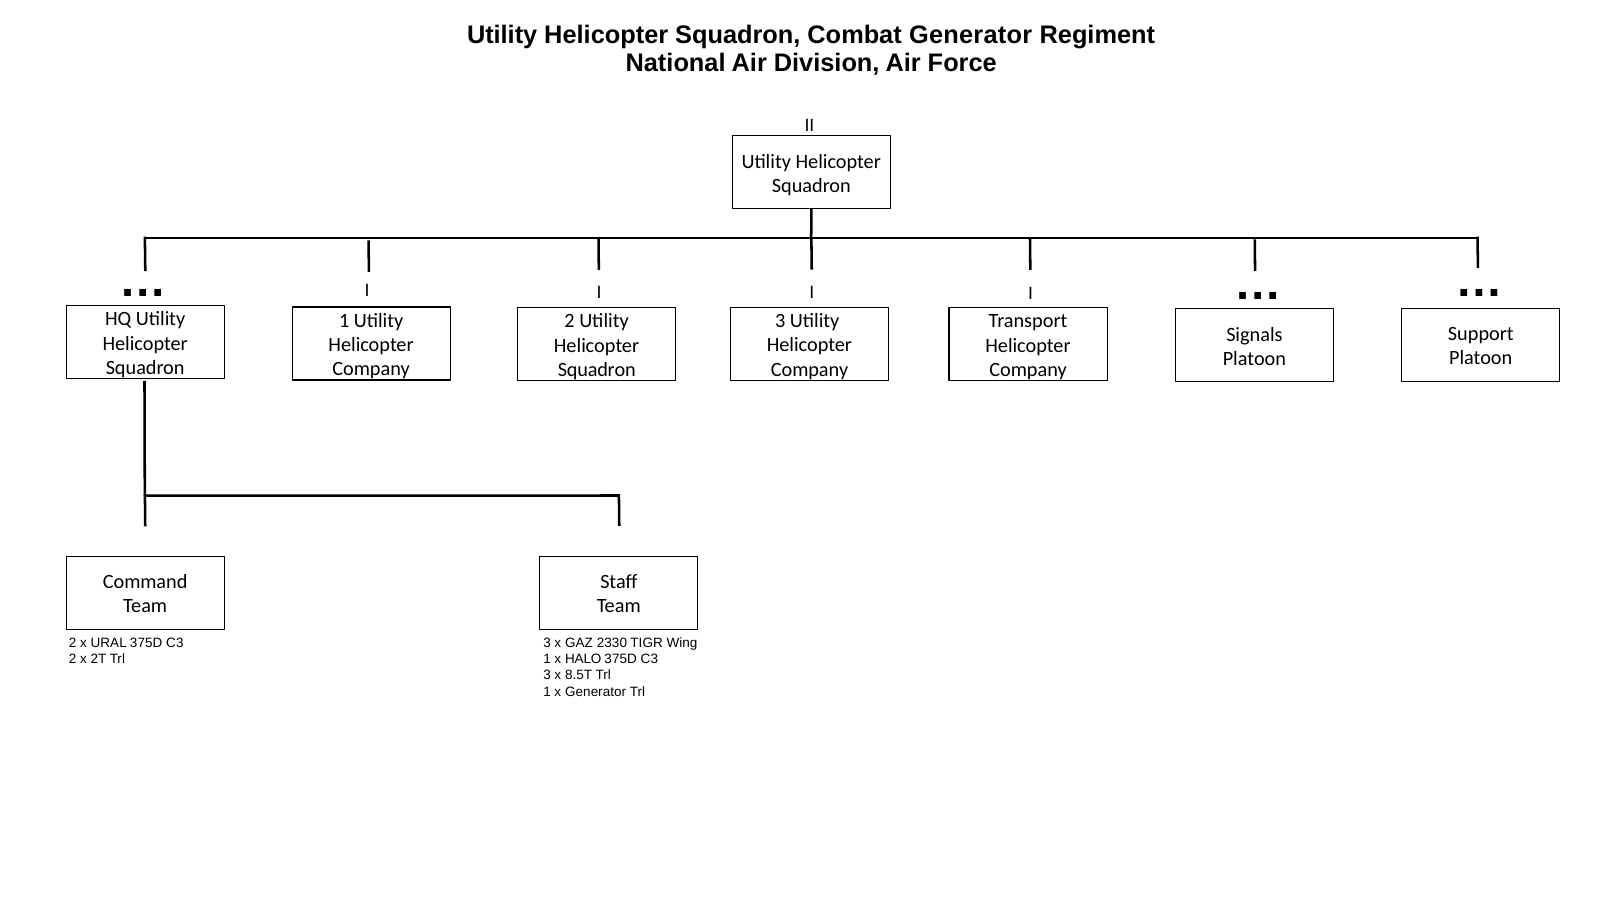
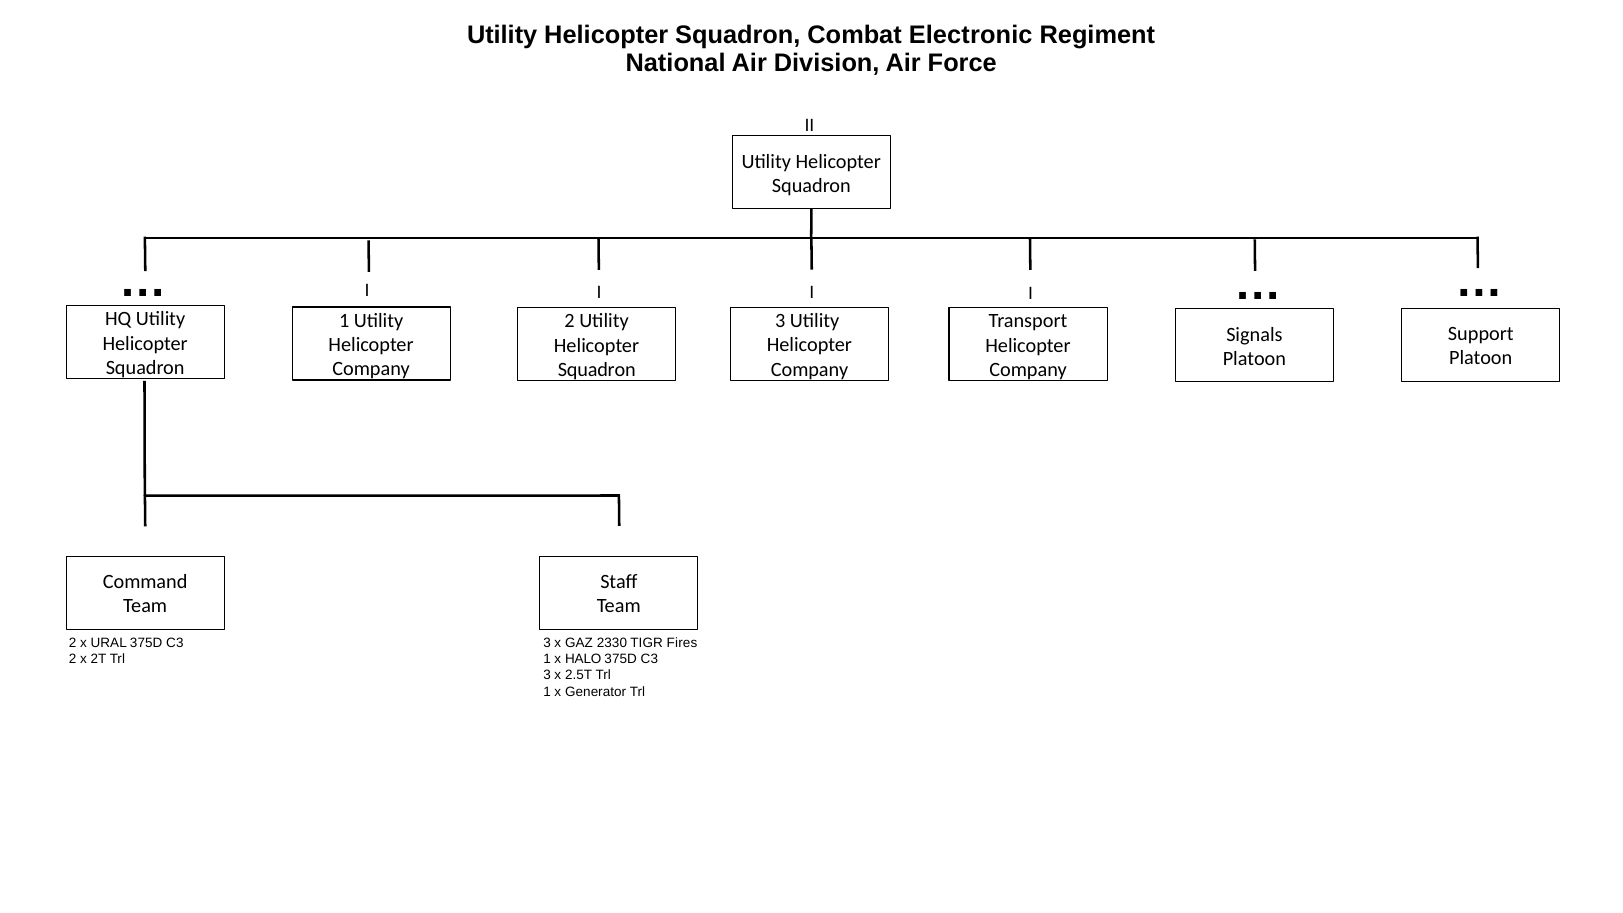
Combat Generator: Generator -> Electronic (971, 35)
Wing: Wing -> Fires (682, 643)
8.5T: 8.5T -> 2.5T (579, 675)
